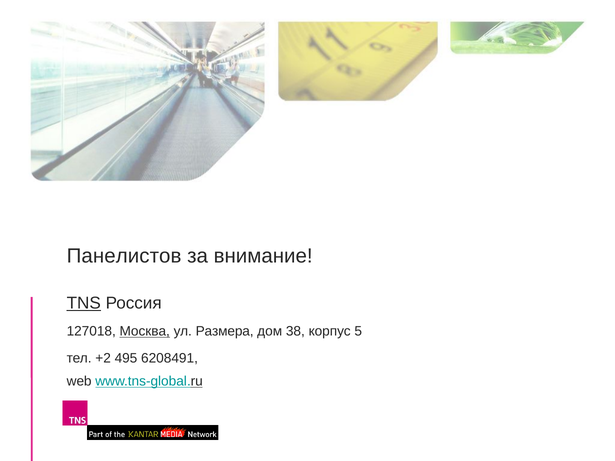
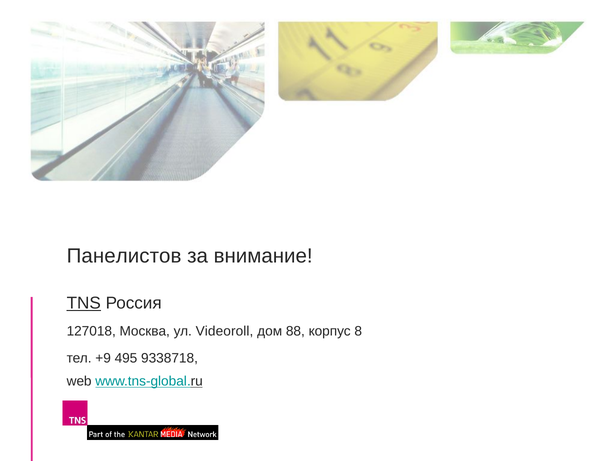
Москва underline: present -> none (145, 332)
Размера: Размера -> Videoroll (225, 332)
38: 38 -> 88 (295, 332)
5: 5 -> 8 (358, 332)
+2: +2 -> +9 (103, 358)
6208491: 6208491 -> 9338718 (169, 358)
